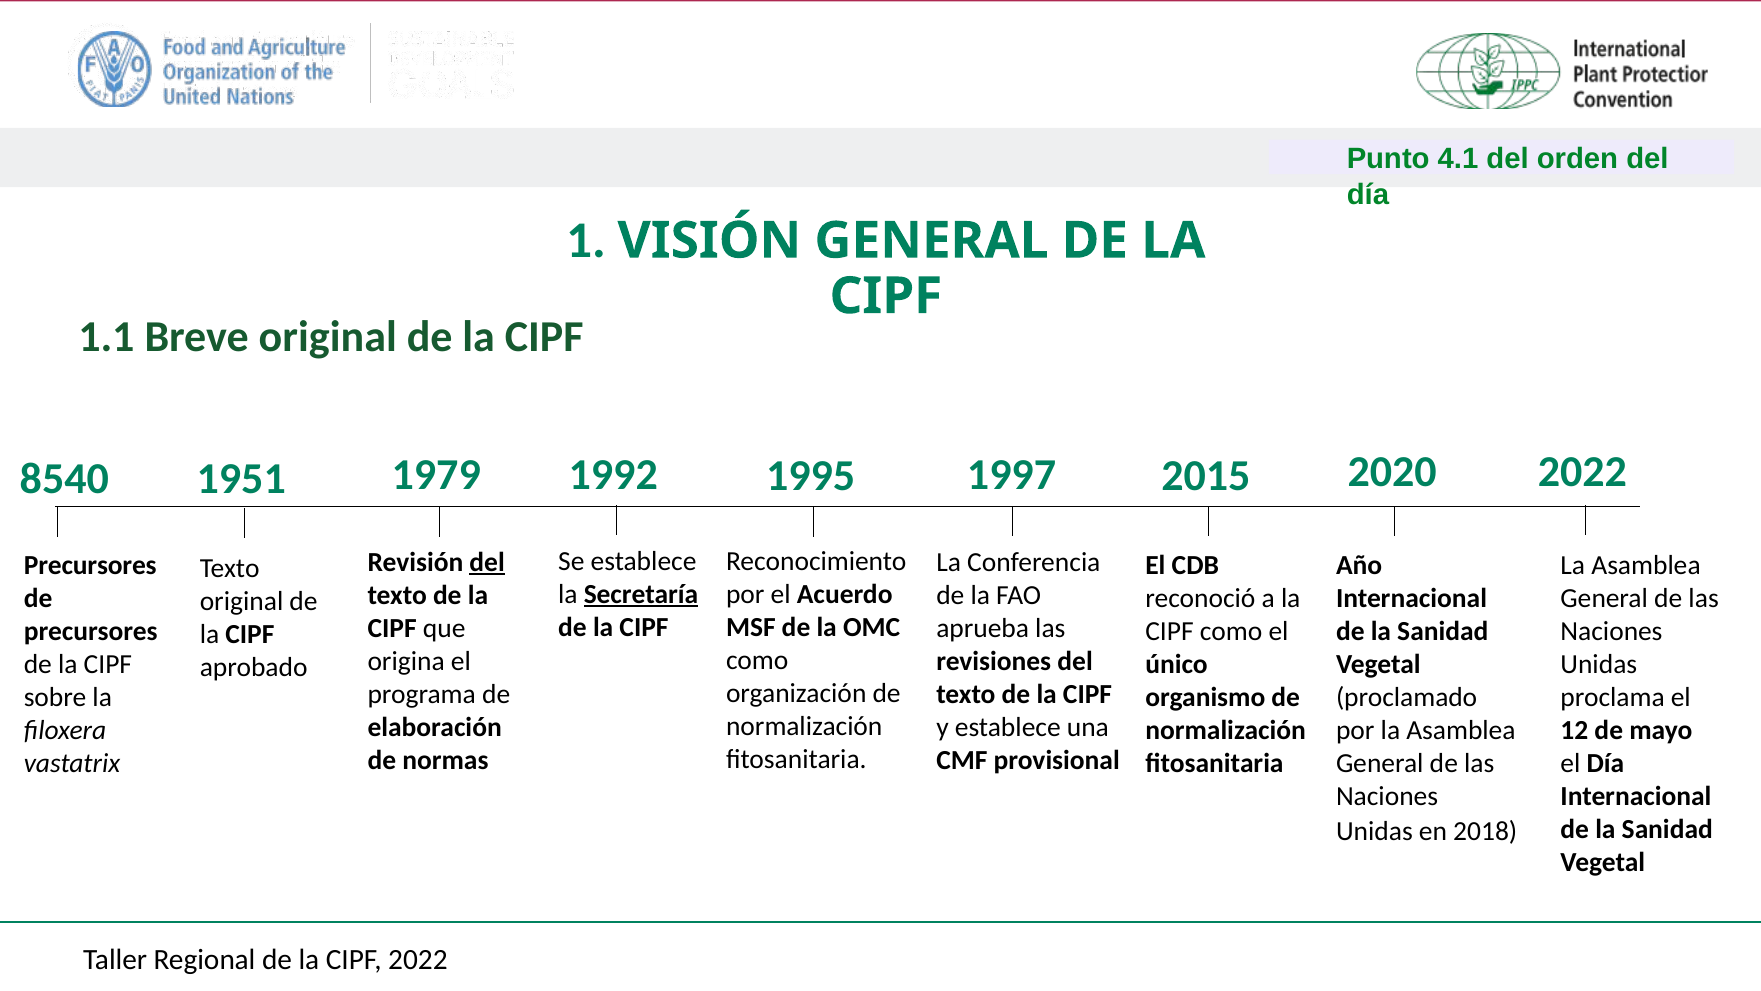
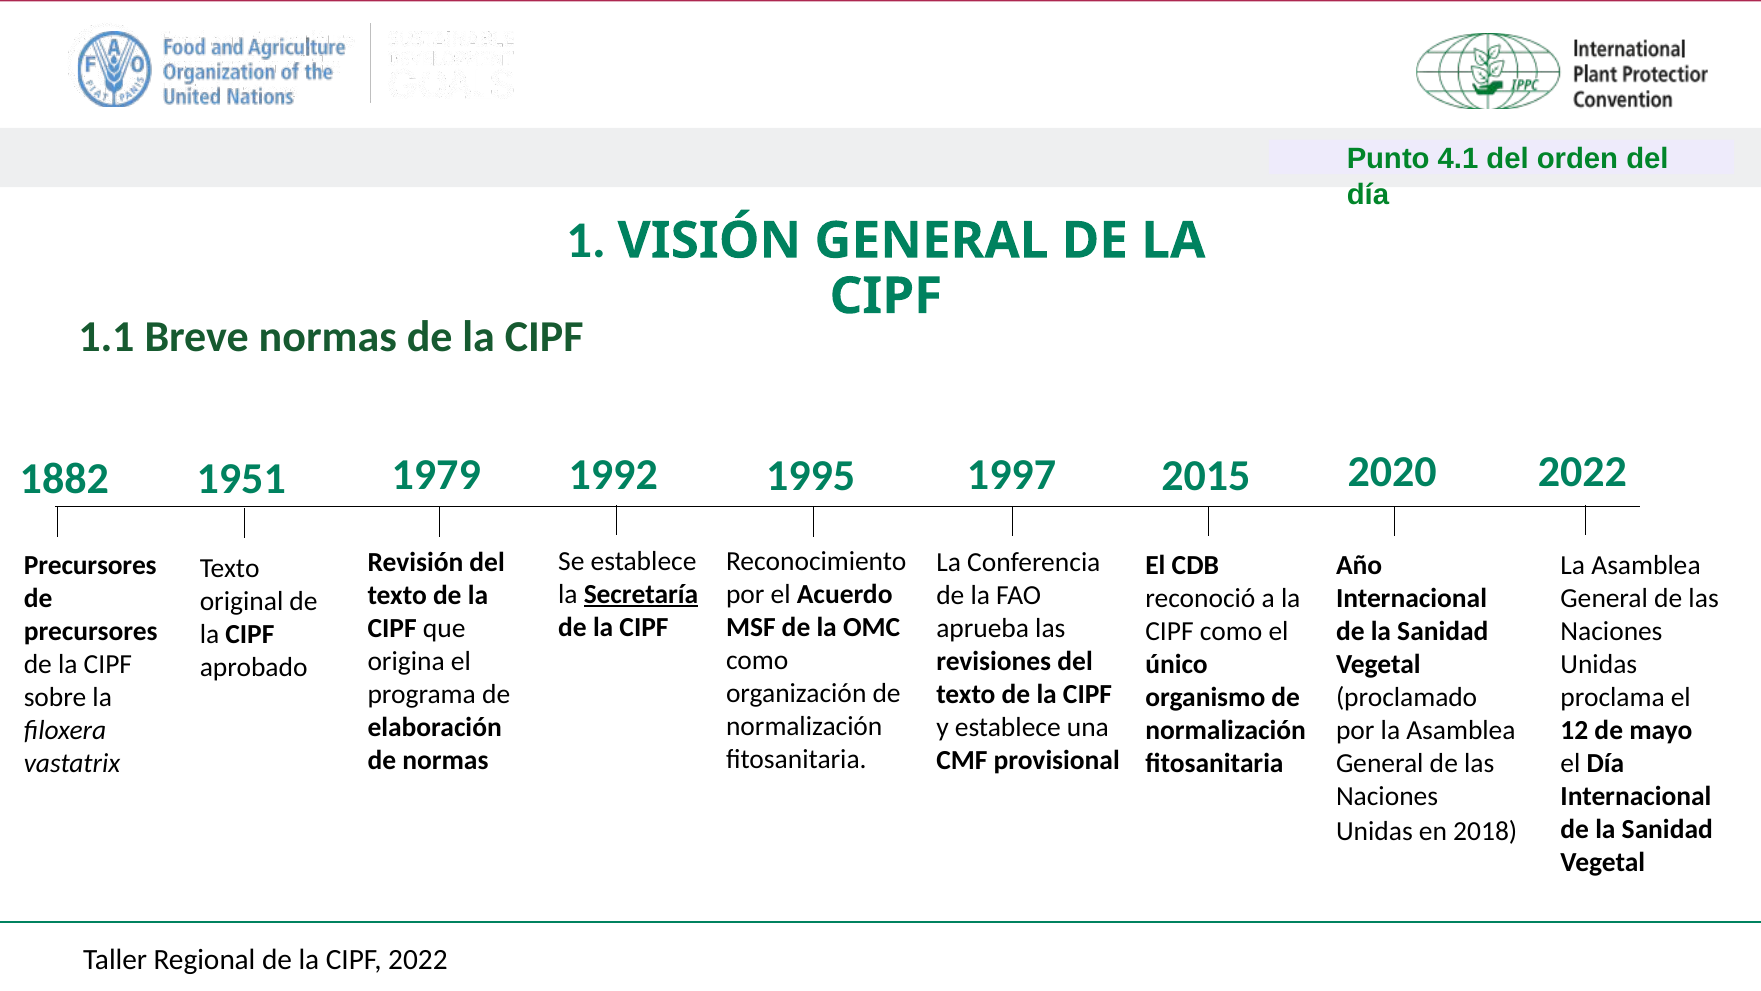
Breve original: original -> normas (328, 337)
8540: 8540 -> 1882 (64, 479)
del underline: present -> none (487, 562)
